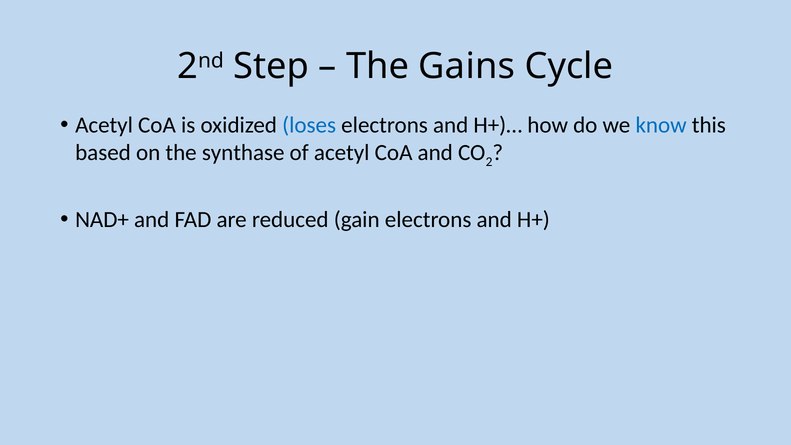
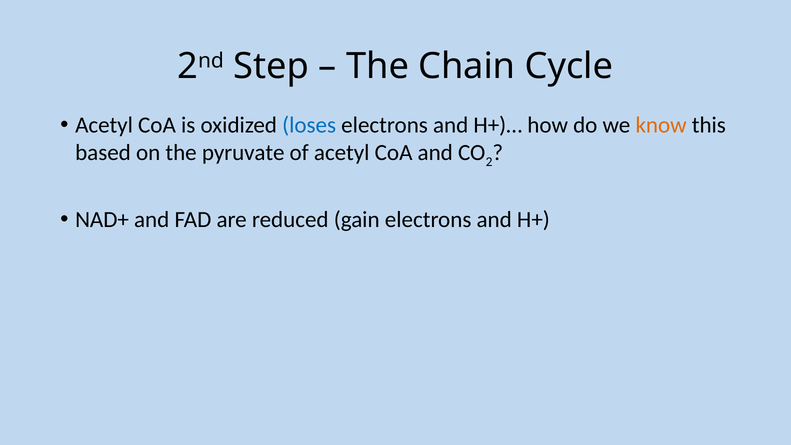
Gains: Gains -> Chain (467, 66)
know colour: blue -> orange (661, 125)
synthase: synthase -> pyruvate (243, 153)
